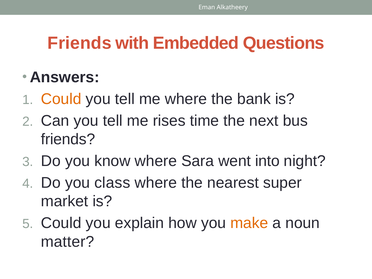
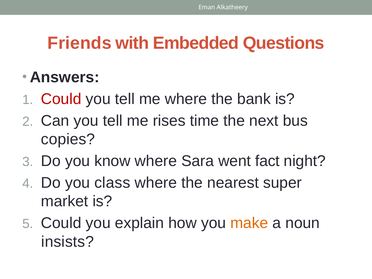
Could colour: orange -> red (61, 99)
friends: friends -> copies (68, 139)
into: into -> fact (267, 161)
matter: matter -> insists (68, 242)
